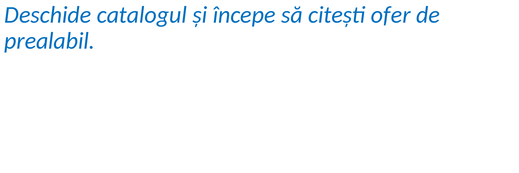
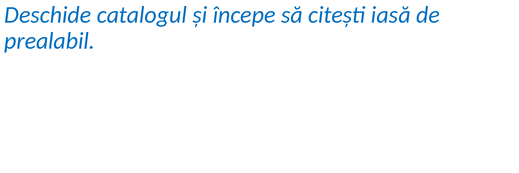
ofer: ofer -> iasă (391, 15)
